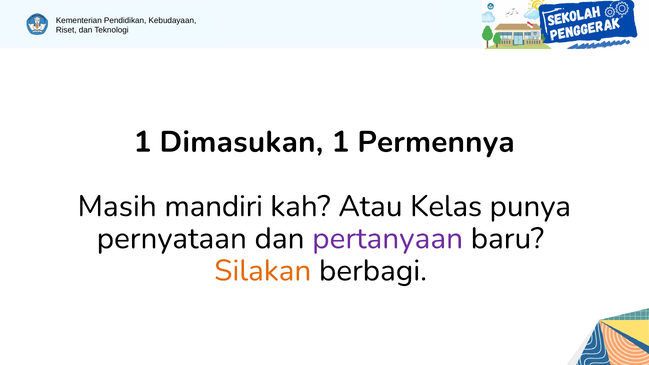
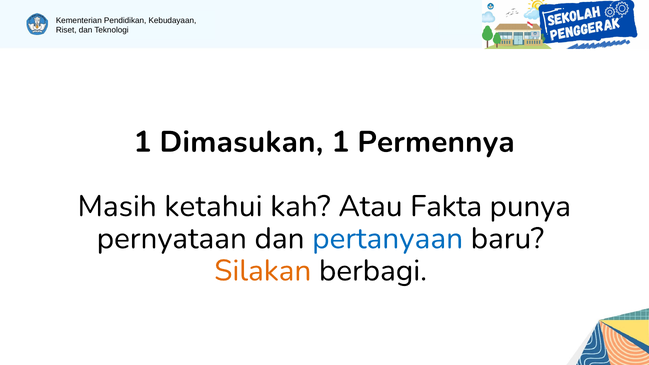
mandiri: mandiri -> ketahui (214, 206)
Kelas: Kelas -> Fakta (446, 206)
pertanyaan colour: purple -> blue (388, 238)
